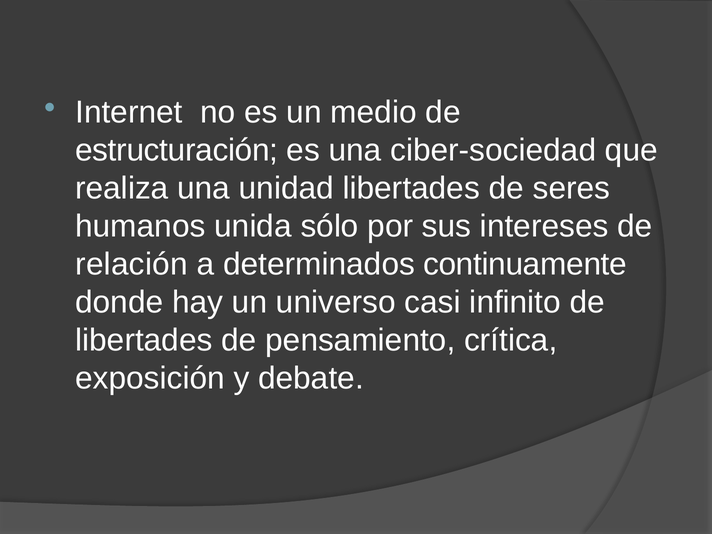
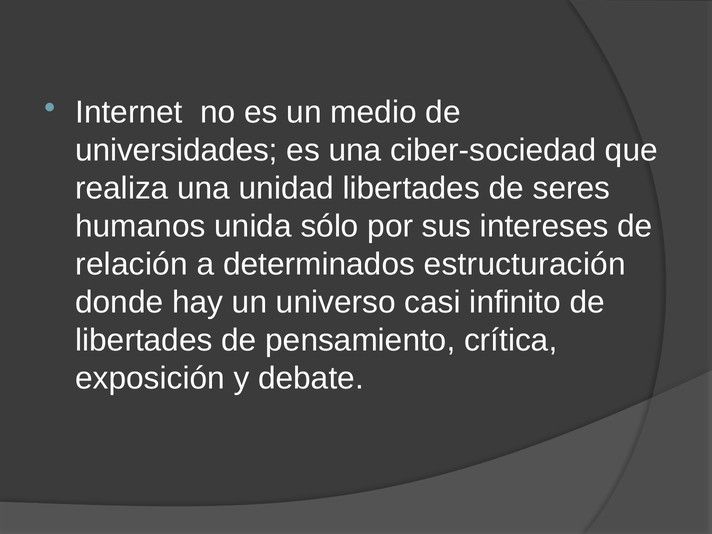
estructuración: estructuración -> universidades (177, 150)
continuamente: continuamente -> estructuración (525, 264)
